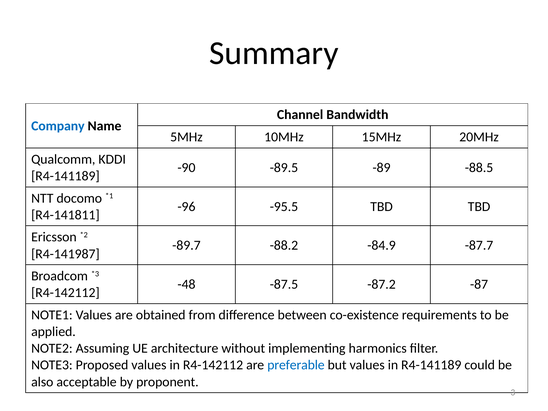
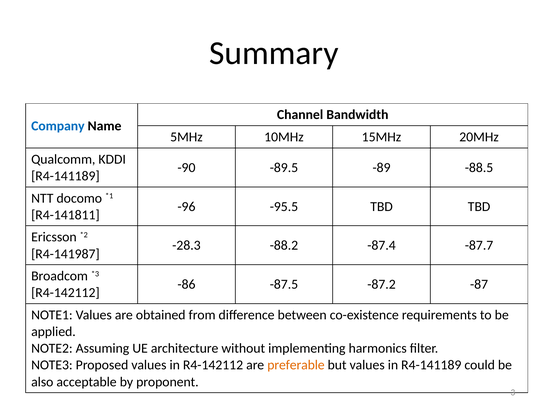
-89.7: -89.7 -> -28.3 (186, 245)
-84.9: -84.9 -> -87.4 (382, 245)
-48: -48 -> -86 (186, 284)
preferable colour: blue -> orange (296, 365)
